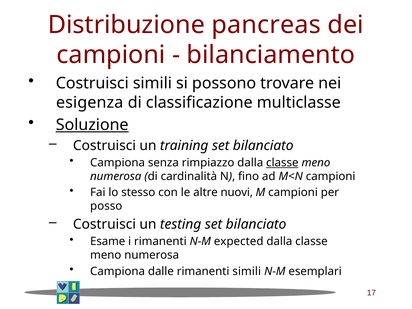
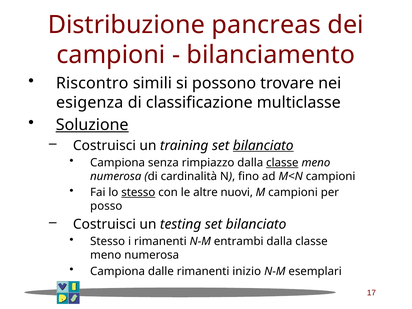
Costruisci: Costruisci -> Riscontro (92, 83)
bilanciato underline: none -> present (263, 145)
stesso underline: none -> present (138, 192)
Esame: Esame -> Stesso (108, 241)
expected: expected -> entrambi (239, 241)
rimanenti simili: simili -> inizio (247, 271)
